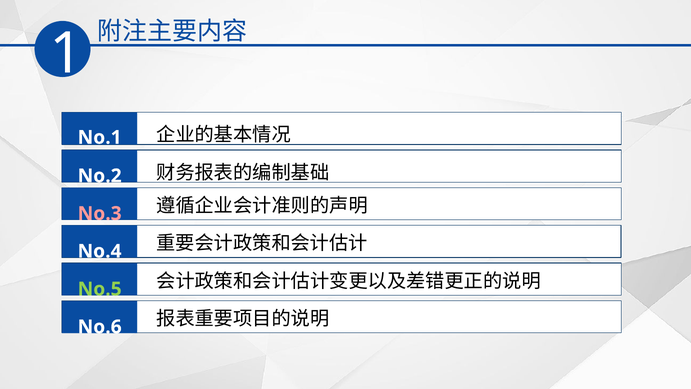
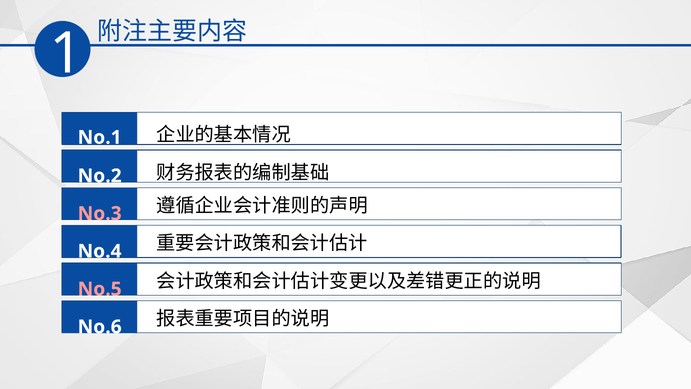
No.5 colour: light green -> pink (100, 289)
